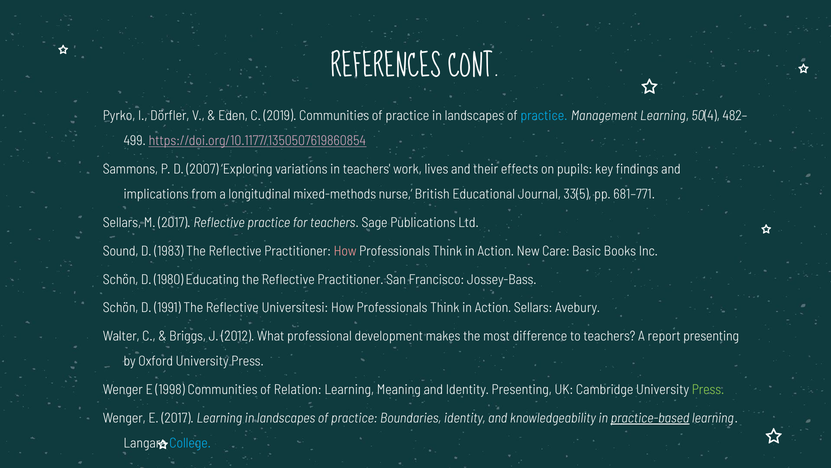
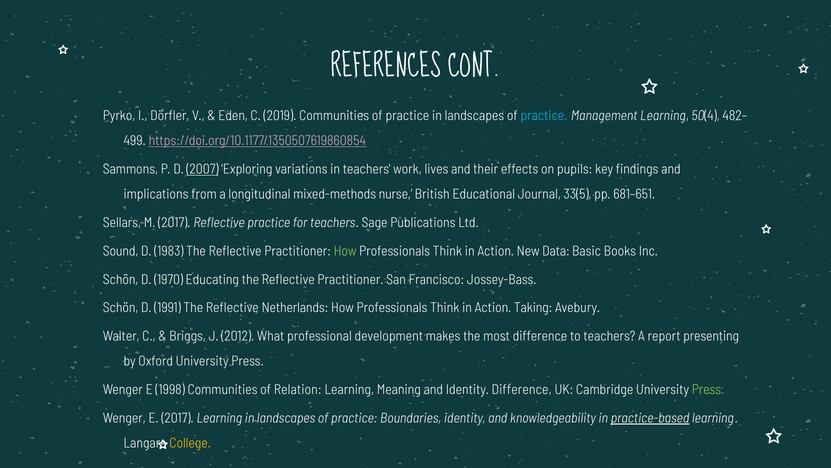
2007 underline: none -> present (202, 169)
681–771: 681–771 -> 681–651 (634, 194)
How colour: pink -> light green (345, 251)
Care: Care -> Data (556, 251)
1980: 1980 -> 1970 (169, 279)
Universitesi: Universitesi -> Netherlands (295, 308)
Action Sellars: Sellars -> Taking (533, 308)
Identity Presenting: Presenting -> Difference (522, 389)
College colour: light blue -> yellow (190, 443)
